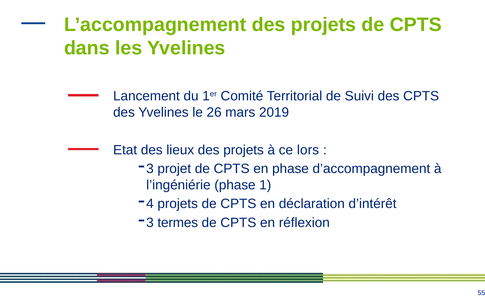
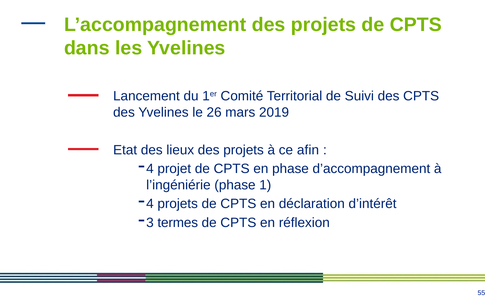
lors: lors -> afin (308, 150)
3: 3 -> 4 (150, 169)
